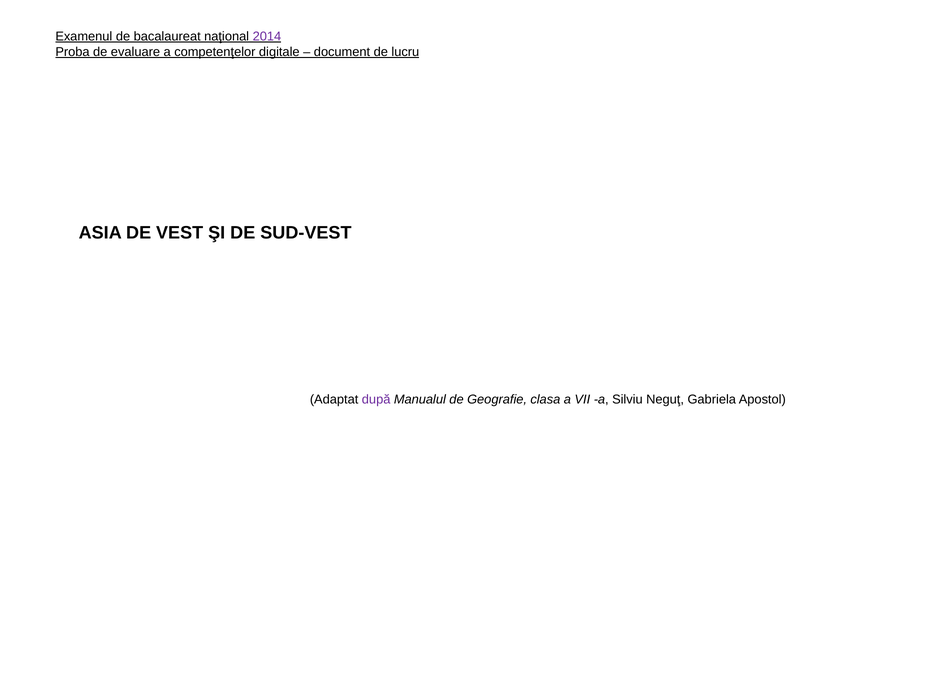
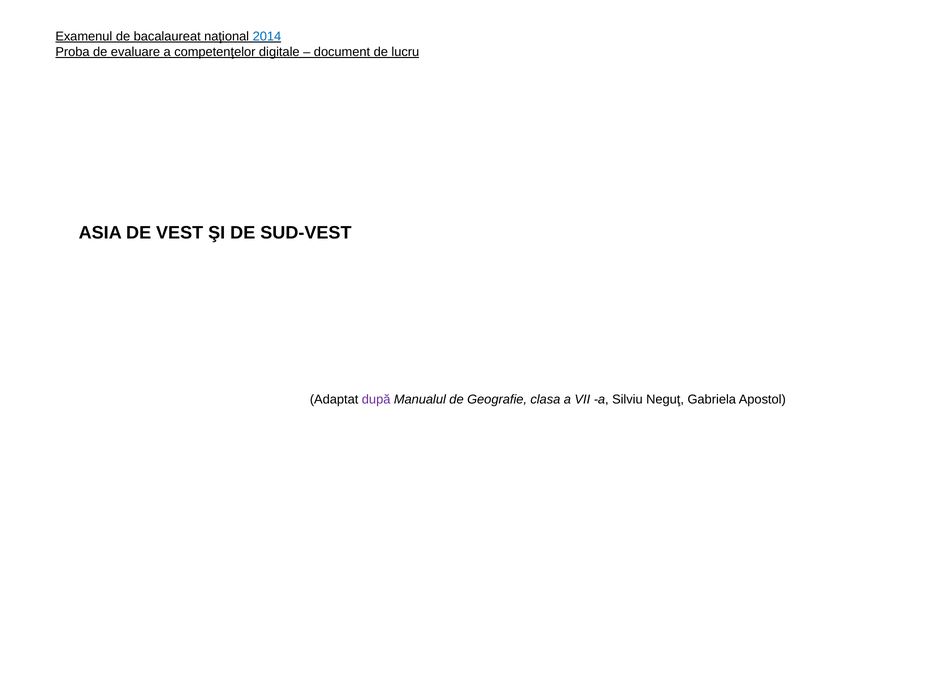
2014 colour: purple -> blue (267, 36)
